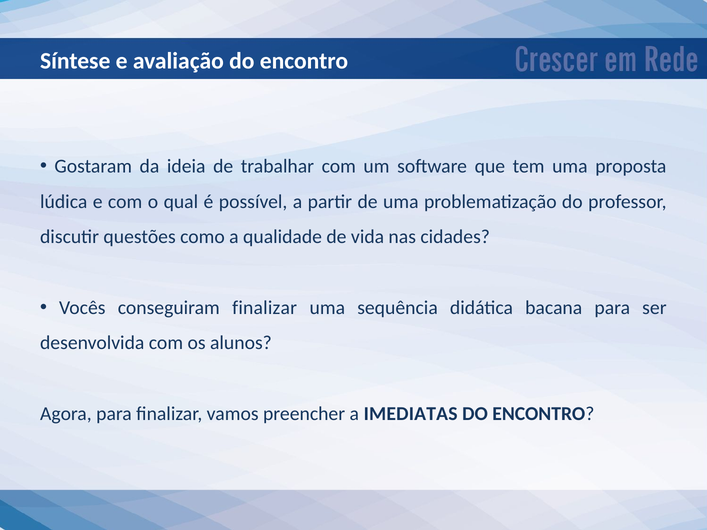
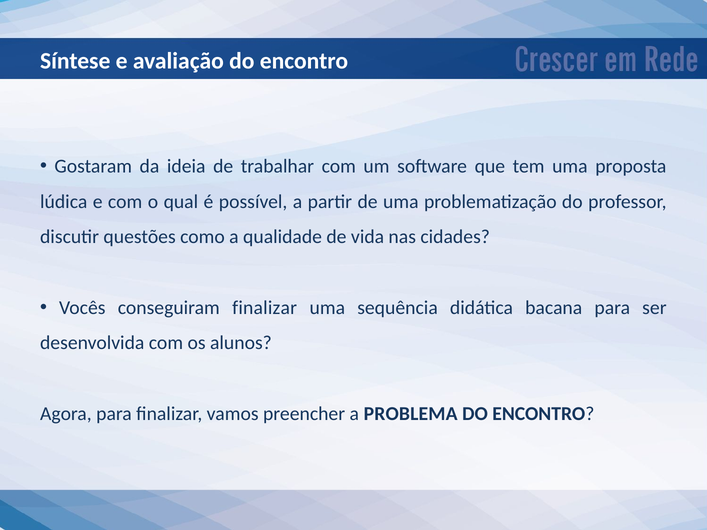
IMEDIATAS: IMEDIATAS -> PROBLEMA (411, 414)
